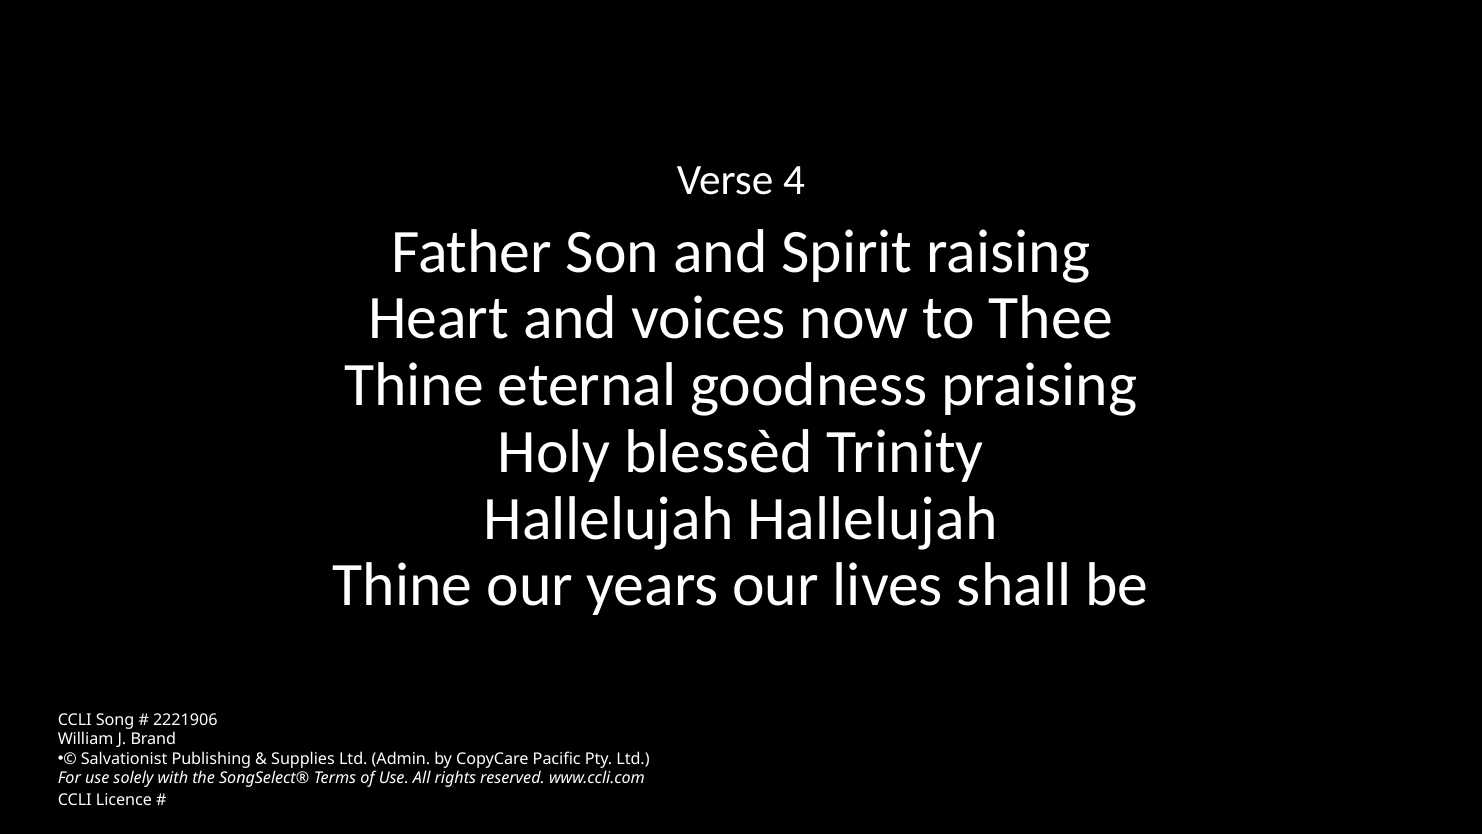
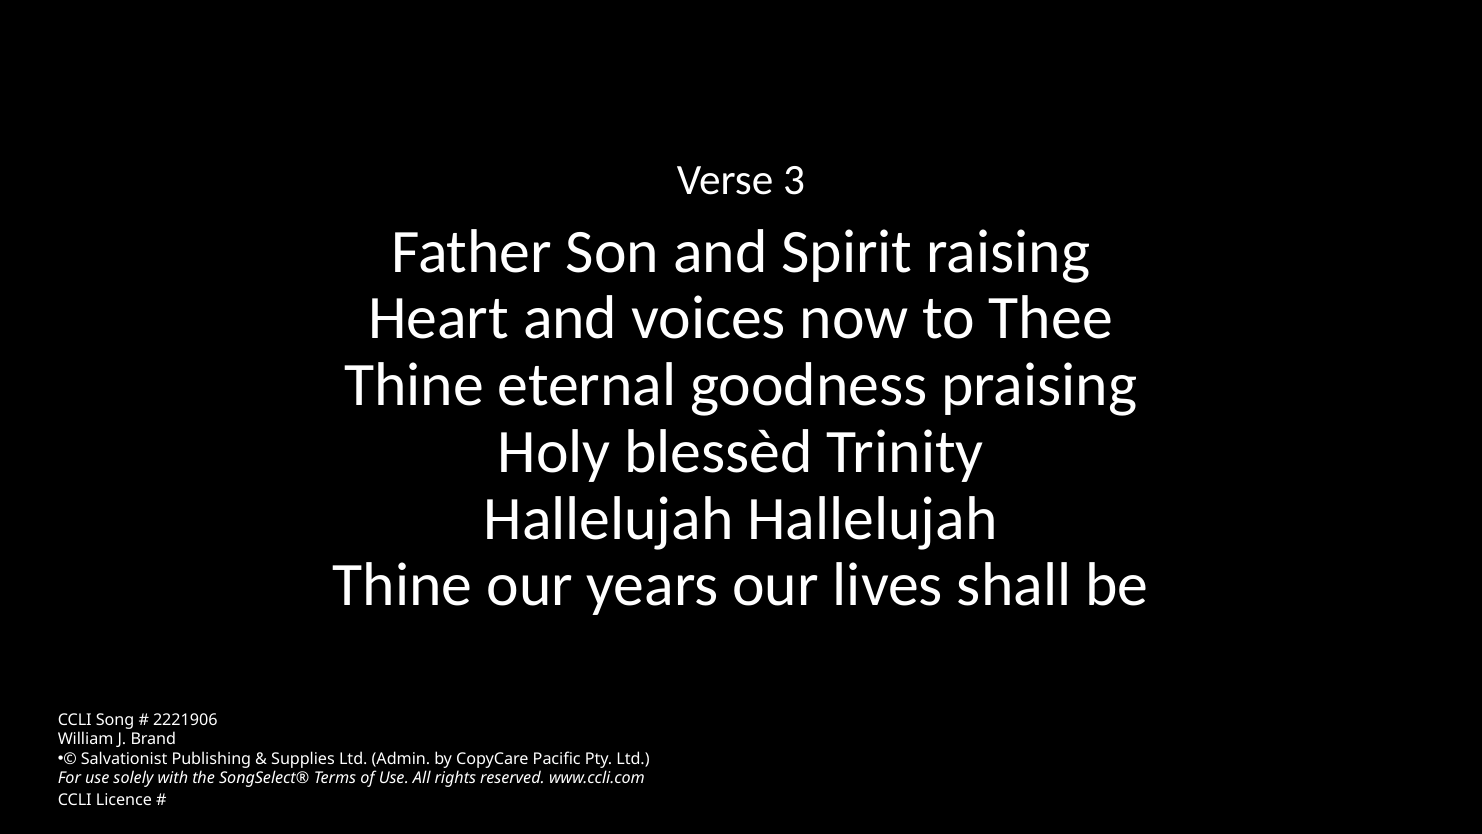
4: 4 -> 3 (794, 180)
